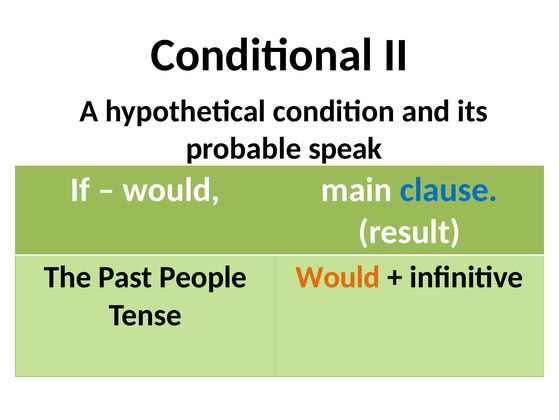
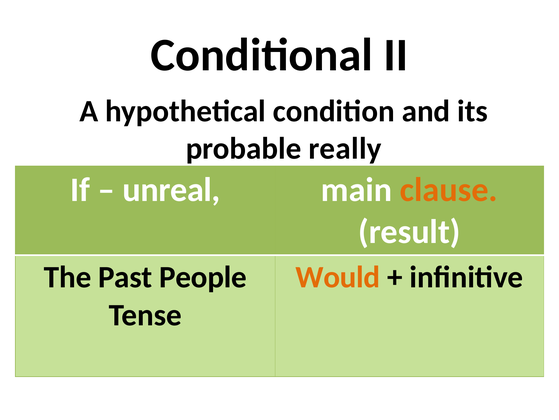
speak: speak -> really (345, 148)
would: would -> unreal (171, 190)
clause colour: blue -> orange (449, 190)
